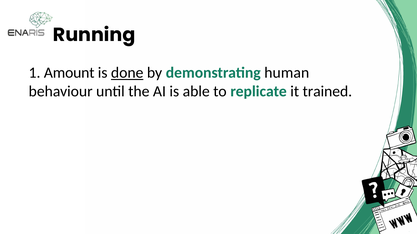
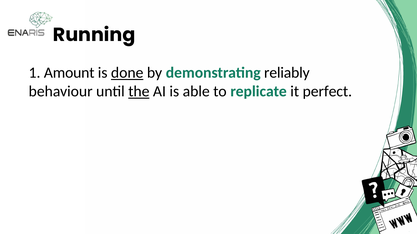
human: human -> reliably (287, 73)
the underline: none -> present (139, 92)
trained: trained -> perfect (327, 92)
